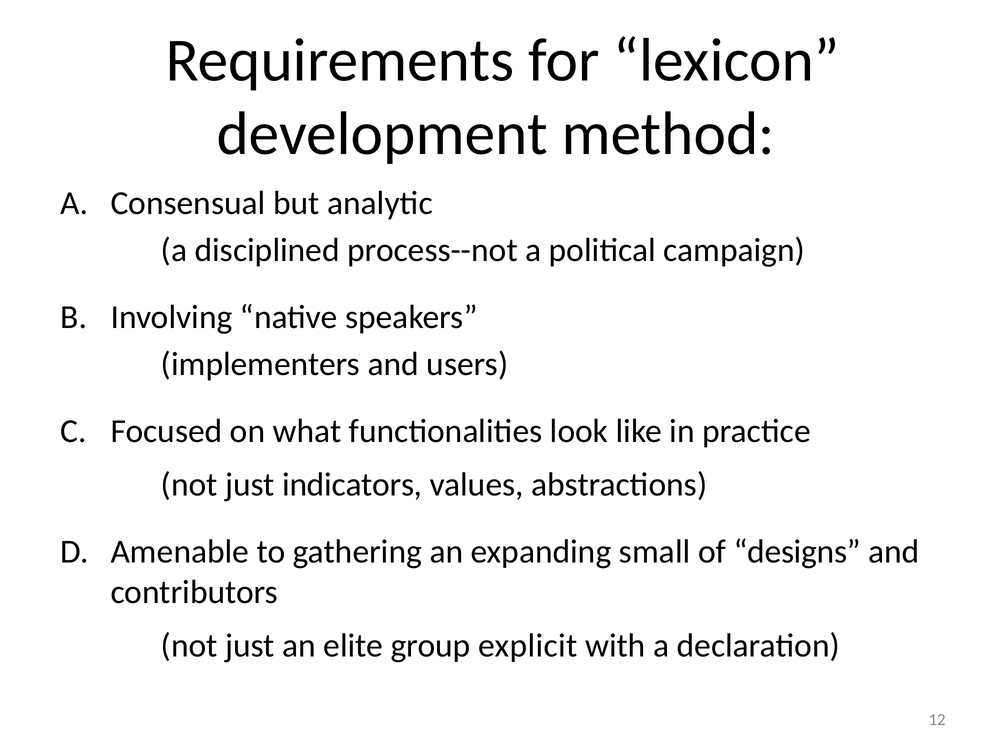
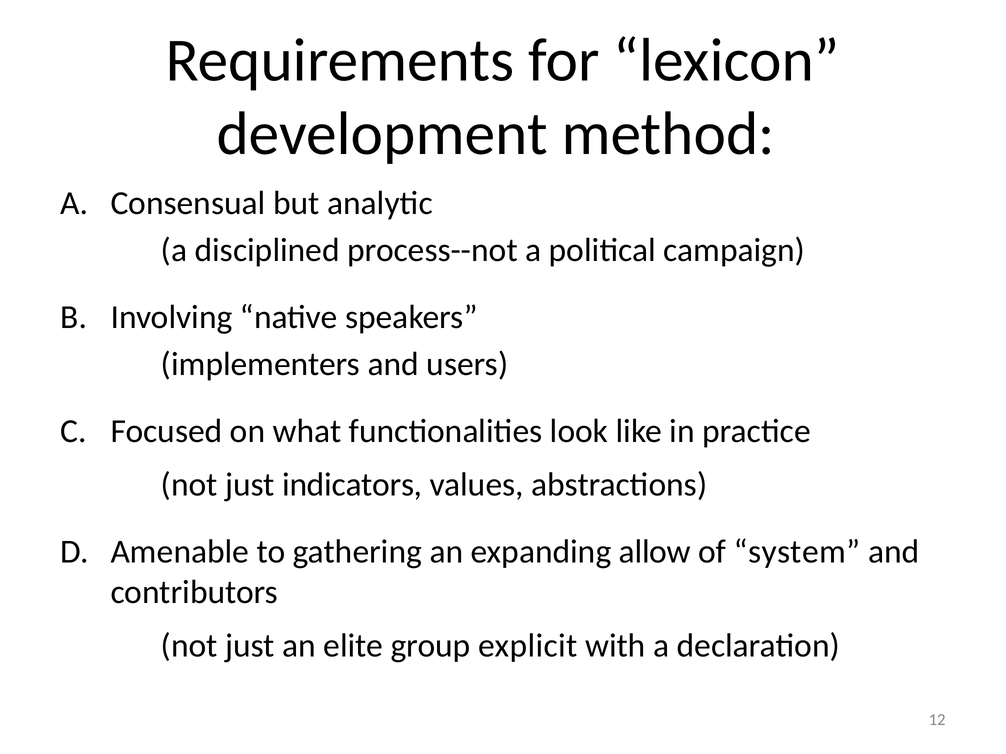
small: small -> allow (655, 552)
designs: designs -> system (797, 552)
